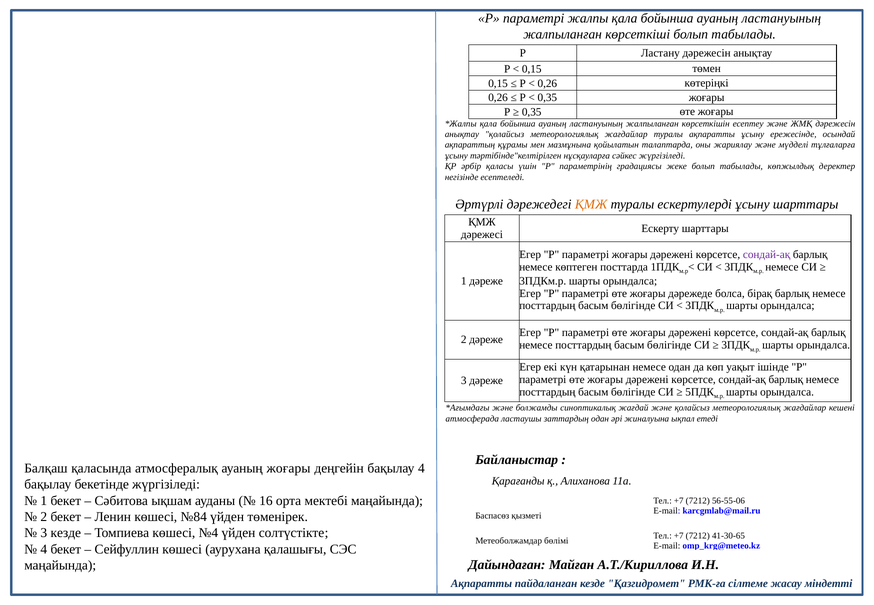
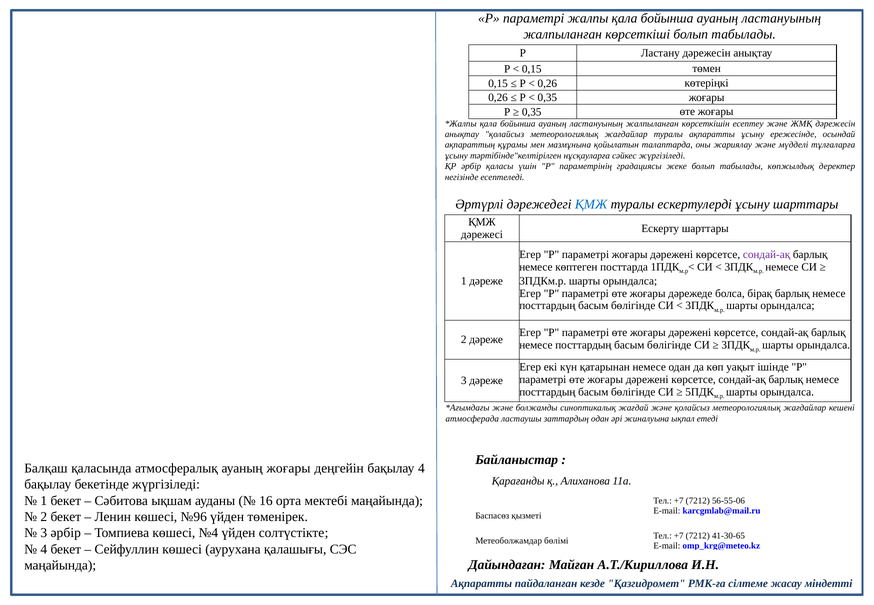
ҚМЖ colour: orange -> blue (591, 204)
№84: №84 -> №96 (194, 517)
3 кезде: кезде -> әрбір (66, 533)
